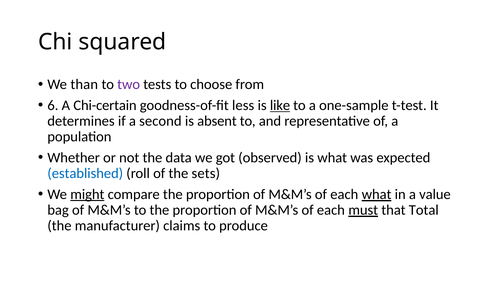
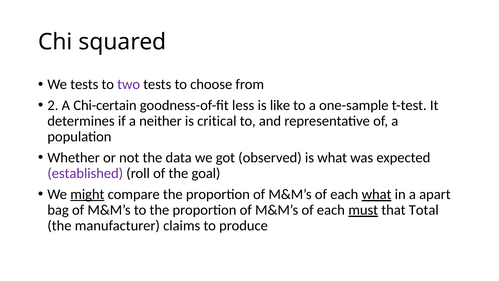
We than: than -> tests (84, 84)
6: 6 -> 2 (53, 105)
like underline: present -> none (280, 105)
second: second -> neither (160, 121)
absent: absent -> critical (217, 121)
established colour: blue -> purple (85, 173)
sets: sets -> goal (206, 173)
value: value -> apart (435, 194)
